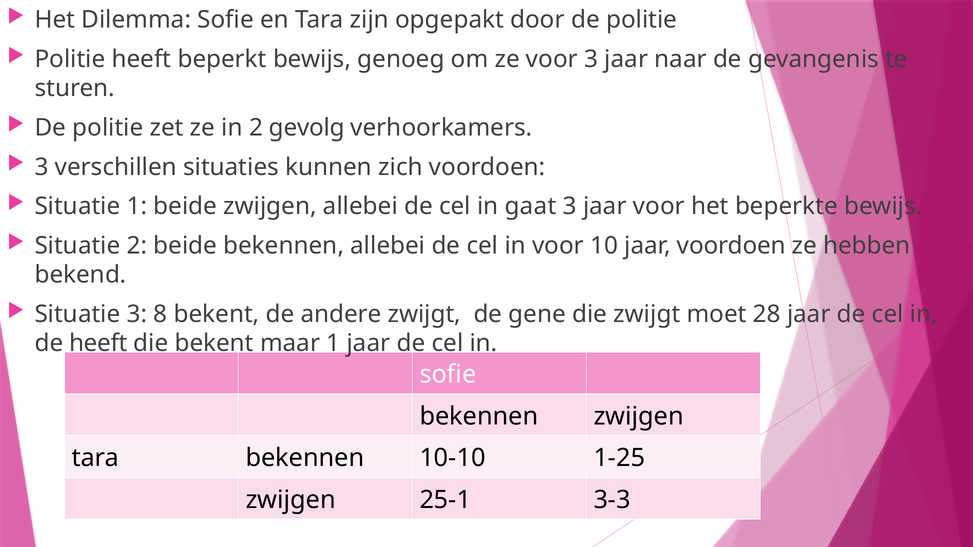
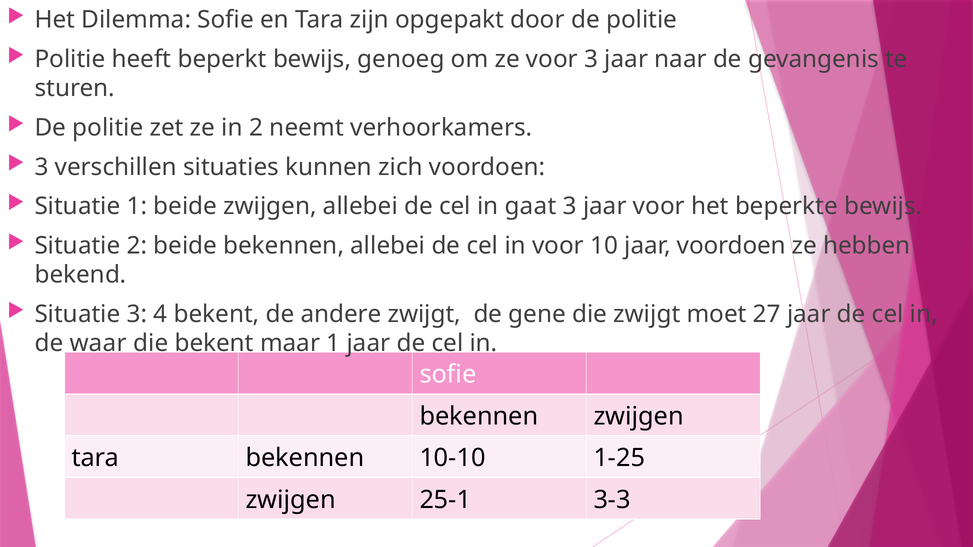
gevolg: gevolg -> neemt (307, 128)
8: 8 -> 4 (160, 314)
28: 28 -> 27 (767, 314)
de heeft: heeft -> waar (98, 344)
